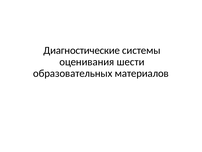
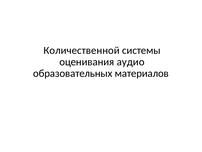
Диагностические: Диагностические -> Количественной (82, 50)
шести: шести -> аудио (131, 62)
